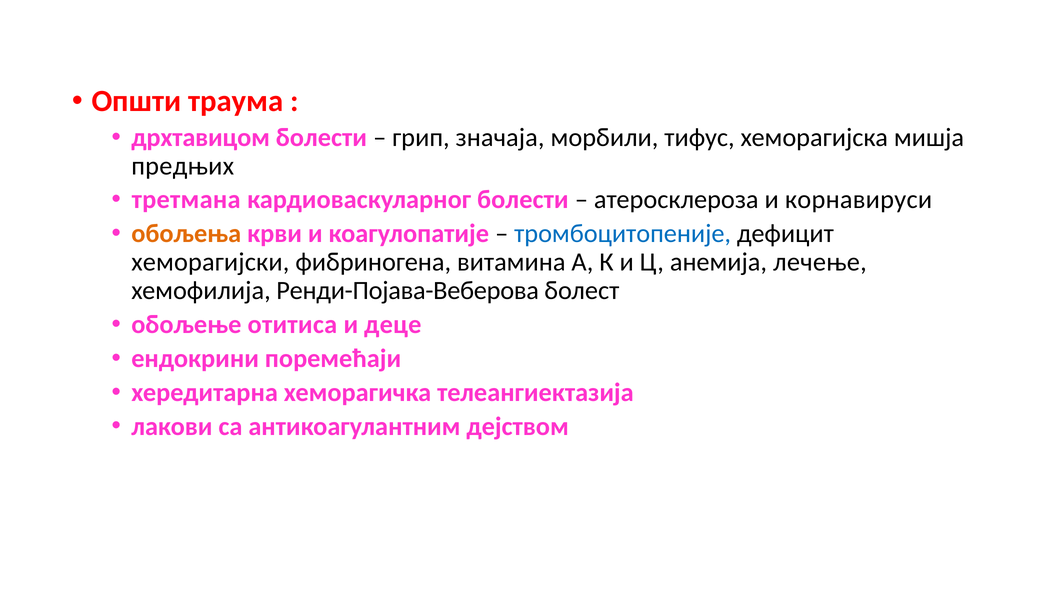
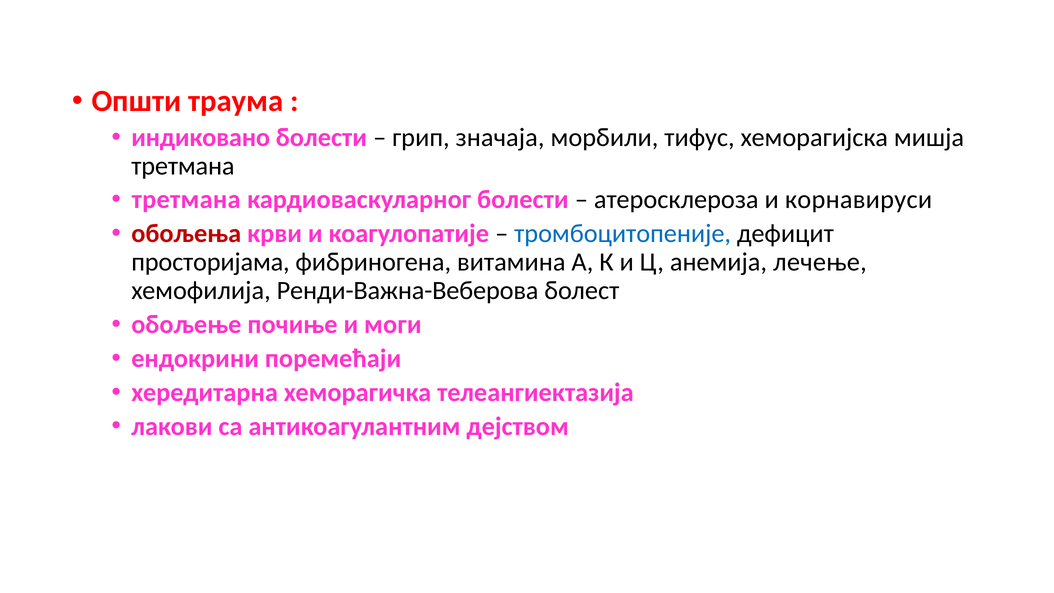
дрхтавицом: дрхтавицом -> индиковано (201, 137)
предњих: предњих -> третмана (183, 166)
обољења colour: orange -> red (186, 234)
хеморагијски: хеморагијски -> просторијама (210, 262)
Ренди-Појава-Веберова: Ренди-Појава-Веберова -> Ренди-Важна-Веберова (408, 291)
отитиса: отитиса -> почиње (292, 324)
деце: деце -> моги (393, 324)
